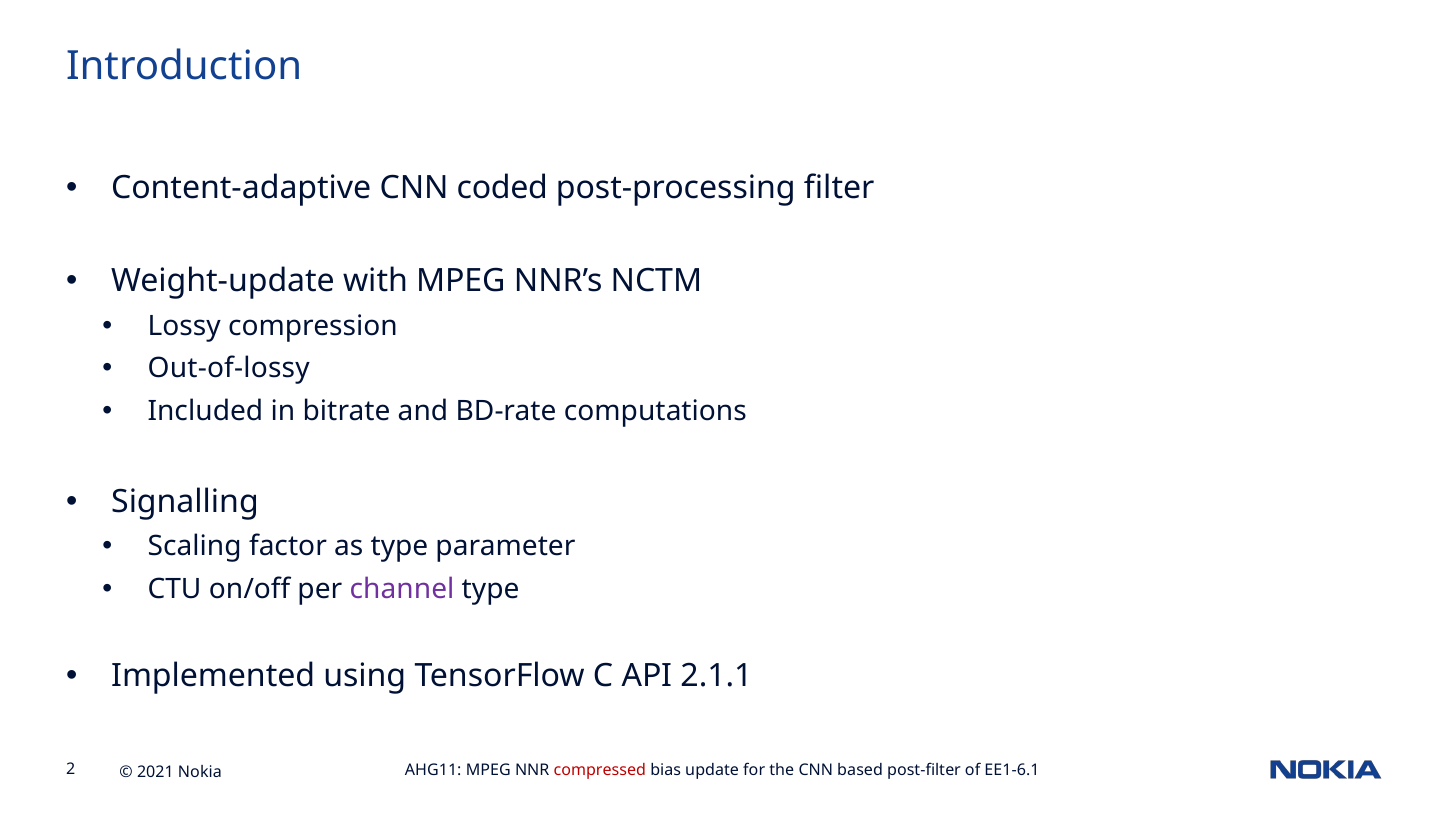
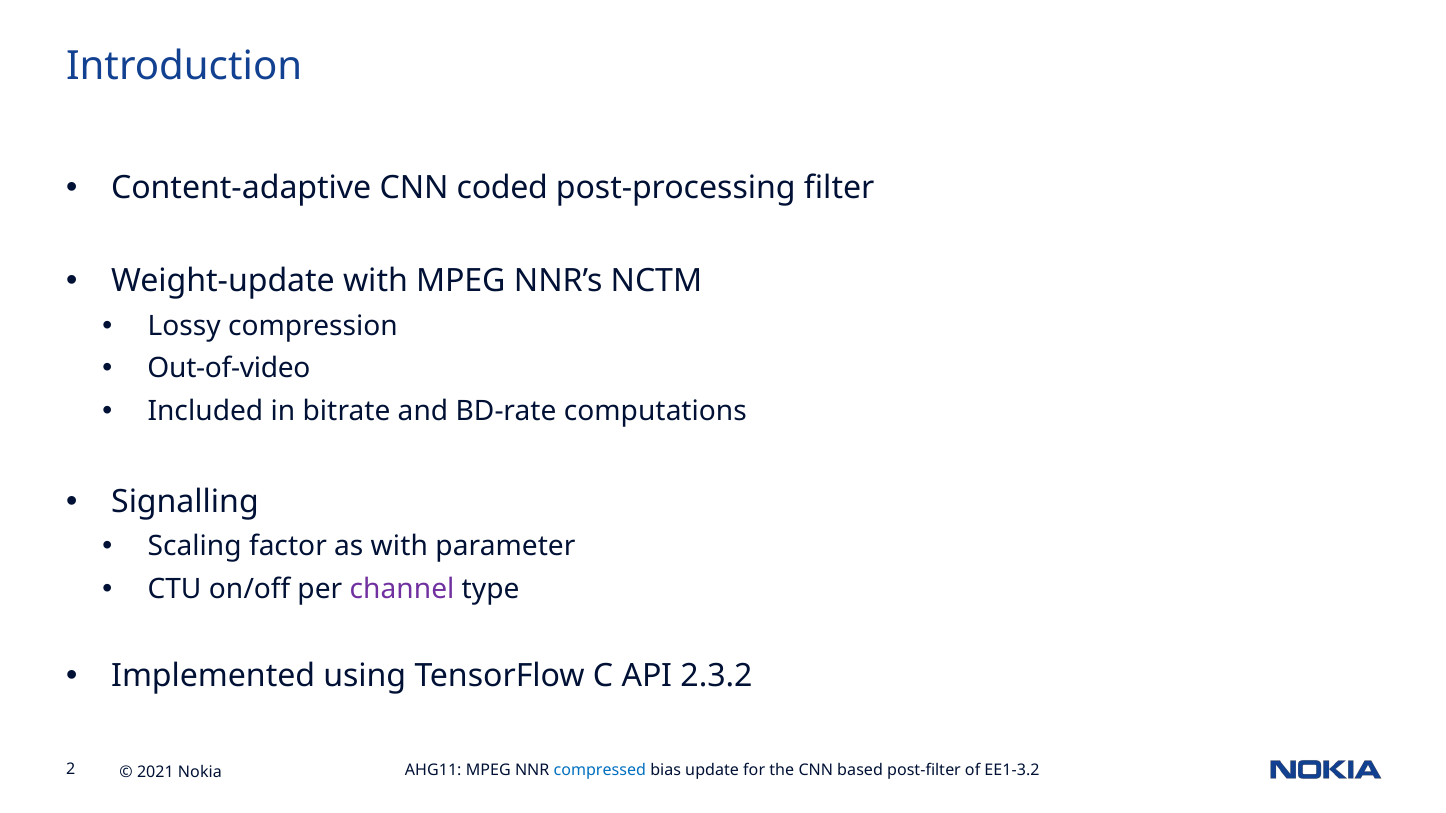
Out-of-lossy: Out-of-lossy -> Out-of-video (229, 368)
as type: type -> with (399, 547)
2.1.1: 2.1.1 -> 2.3.2 (717, 676)
compressed colour: red -> blue (600, 771)
EE1-6.1: EE1-6.1 -> EE1-3.2 (1012, 771)
